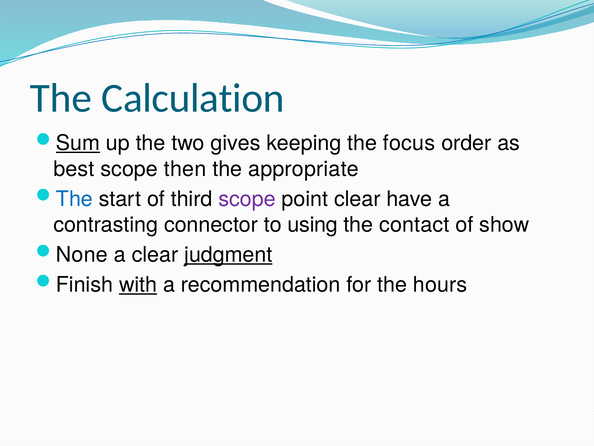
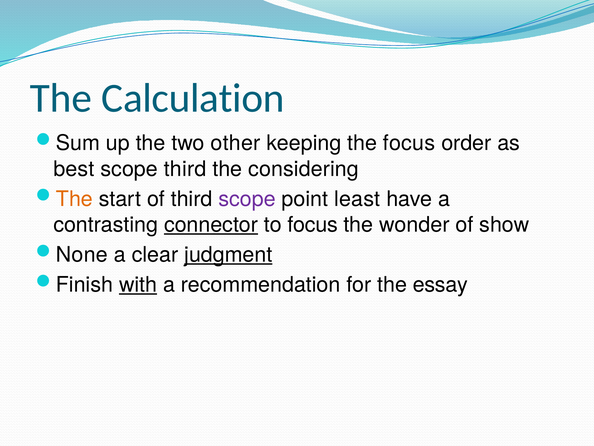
Sum underline: present -> none (78, 143)
gives: gives -> other (235, 143)
scope then: then -> third (185, 169)
appropriate: appropriate -> considering (304, 169)
The colour: blue -> orange (74, 199)
point clear: clear -> least (357, 199)
connector underline: none -> present (211, 224)
to using: using -> focus (313, 224)
contact: contact -> wonder (414, 224)
hours: hours -> essay (440, 284)
